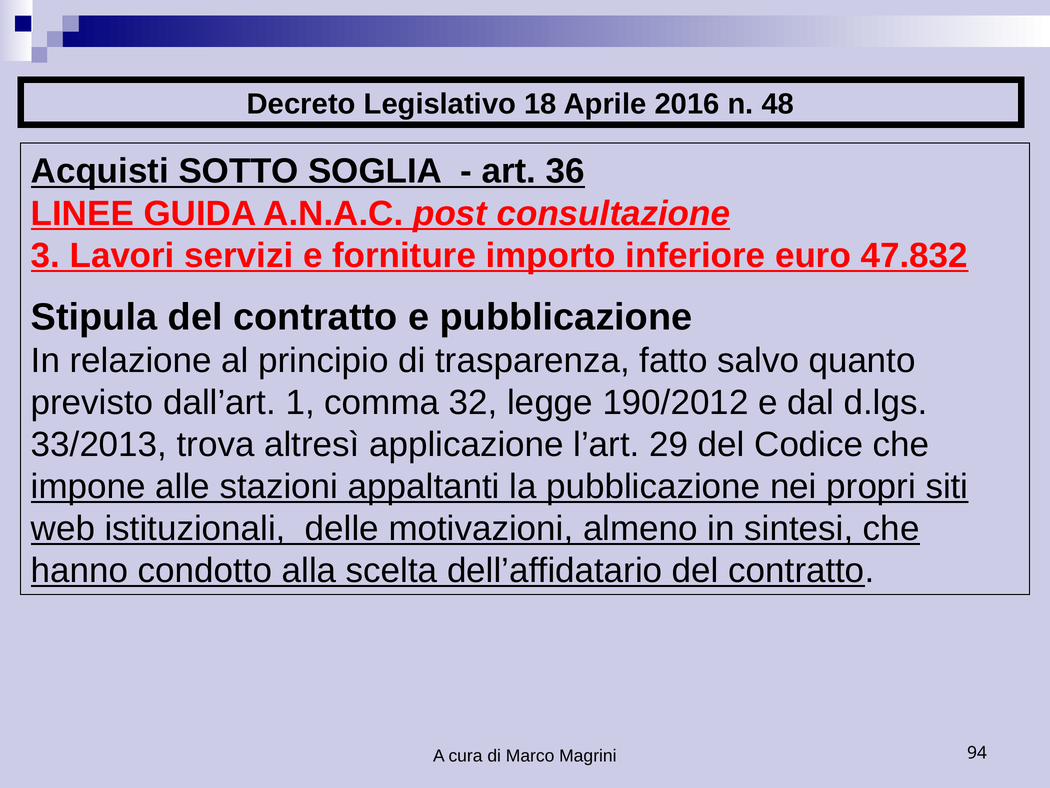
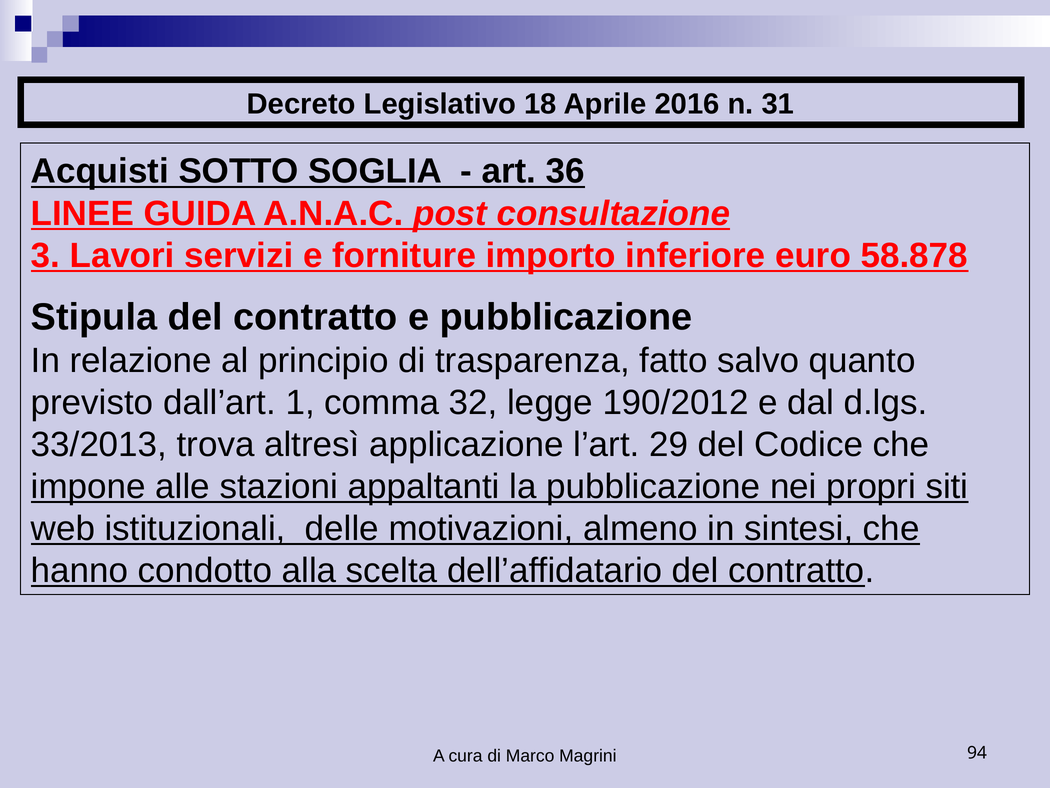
48: 48 -> 31 (778, 104)
47.832: 47.832 -> 58.878 (914, 255)
